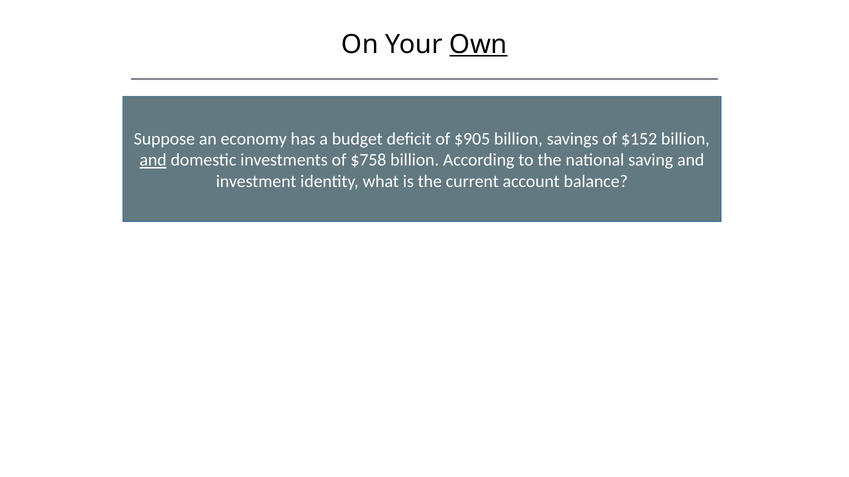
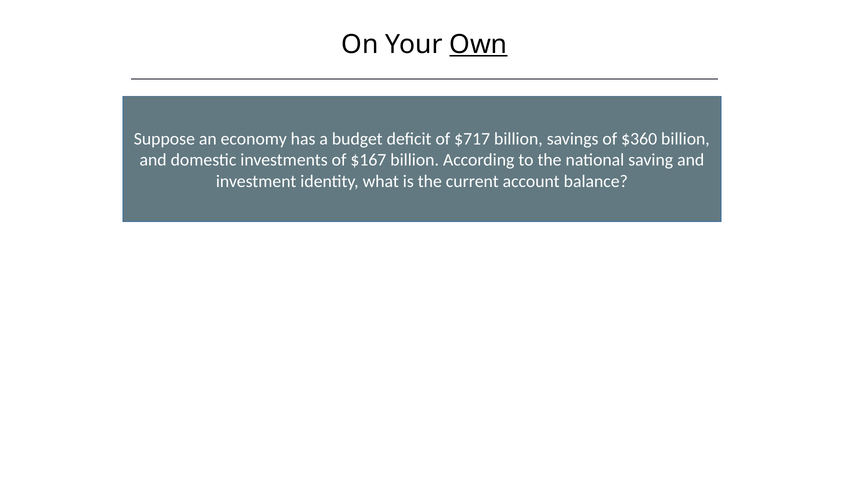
$905: $905 -> $717 (472, 139)
$152: $152 -> $360 (639, 139)
and underline: present -> none (153, 160)
$758: $758 -> $167 (368, 160)
